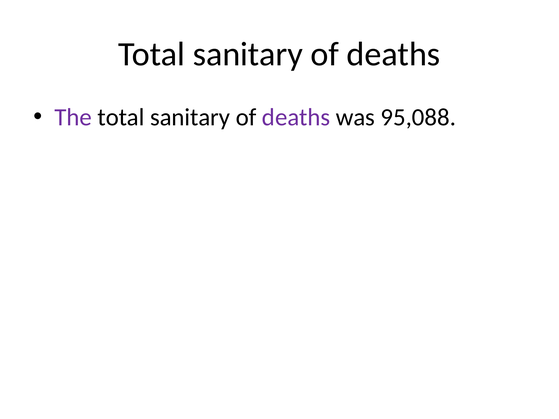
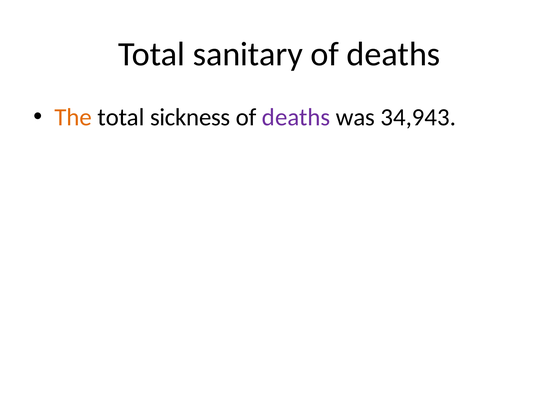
The colour: purple -> orange (73, 117)
sanitary: sanitary -> sickness (190, 117)
95,088: 95,088 -> 34,943 (418, 117)
